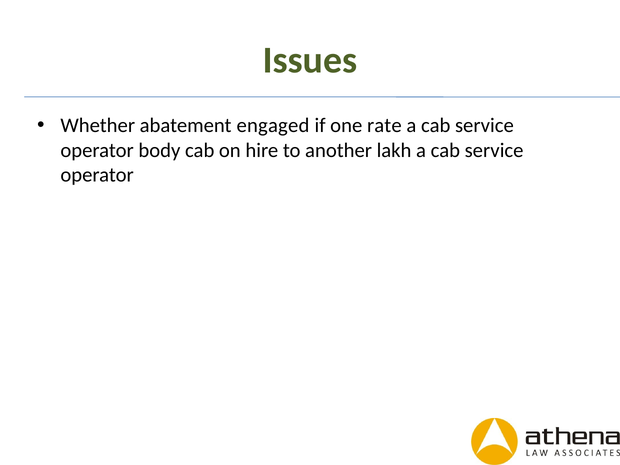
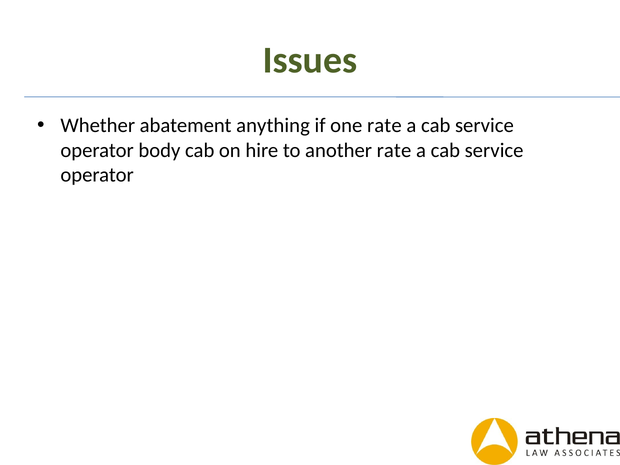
engaged: engaged -> anything (273, 125)
another lakh: lakh -> rate (394, 150)
